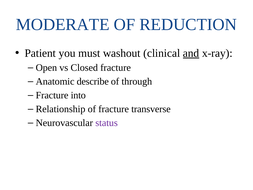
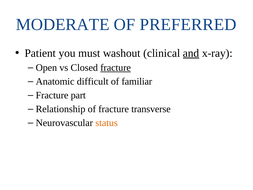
REDUCTION: REDUCTION -> PREFERRED (188, 25)
fracture underline: none -> present (116, 68)
describe: describe -> difficult (93, 81)
through: through -> familiar (137, 81)
into: into -> part (78, 95)
status colour: purple -> orange (107, 123)
